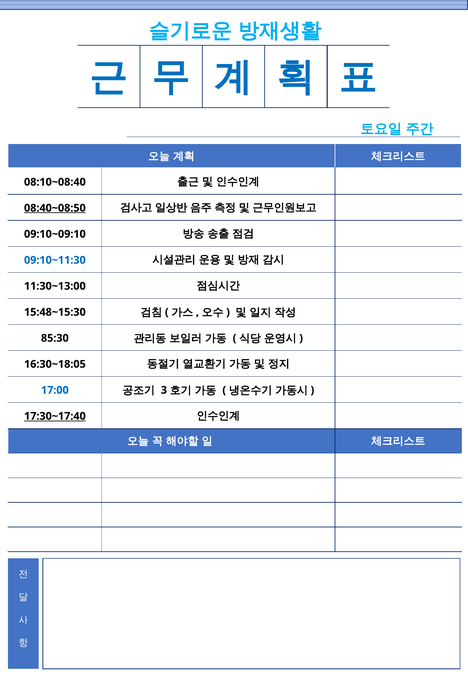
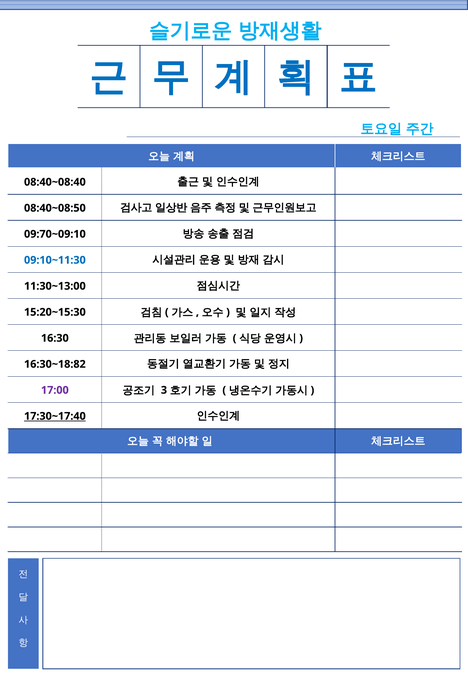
08:10~08:40: 08:10~08:40 -> 08:40~08:40 (55, 182)
08:40~08:50 underline: present -> none (55, 208)
09:10~09:10: 09:10~09:10 -> 09:70~09:10 (55, 234)
15:48~15:30: 15:48~15:30 -> 15:20~15:30 (55, 312)
85:30: 85:30 -> 16:30 (55, 338)
16:30~18:05: 16:30~18:05 -> 16:30~18:82 (55, 364)
17:00 colour: blue -> purple (55, 390)
